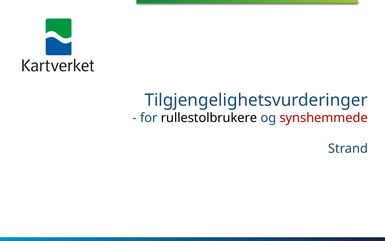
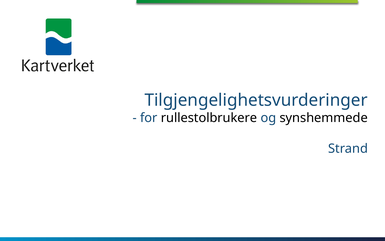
synshemmede colour: red -> black (324, 118)
